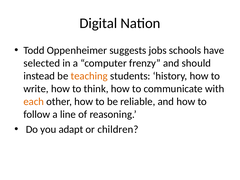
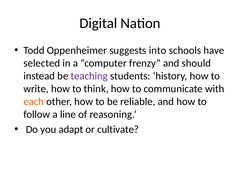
jobs: jobs -> into (158, 50)
teaching colour: orange -> purple (89, 76)
children: children -> cultivate (118, 129)
